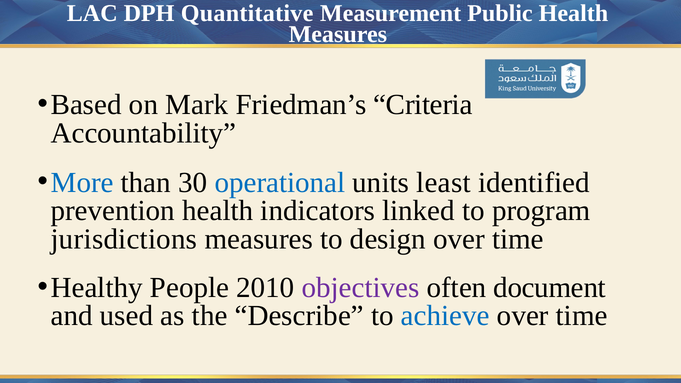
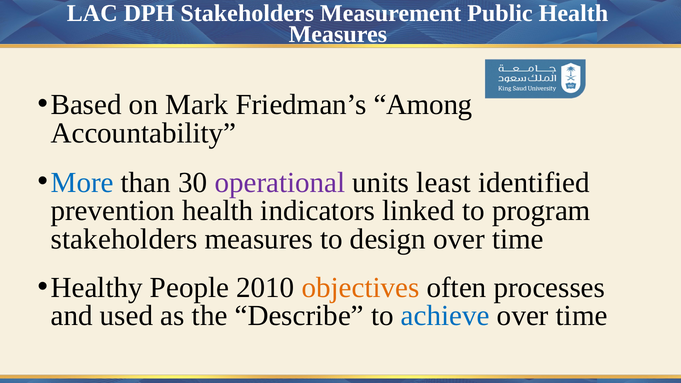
DPH Quantitative: Quantitative -> Stakeholders (247, 13)
Criteria: Criteria -> Among (423, 105)
operational colour: blue -> purple (280, 183)
jurisdictions: jurisdictions -> stakeholders (124, 239)
objectives colour: purple -> orange (361, 288)
document: document -> processes (549, 288)
